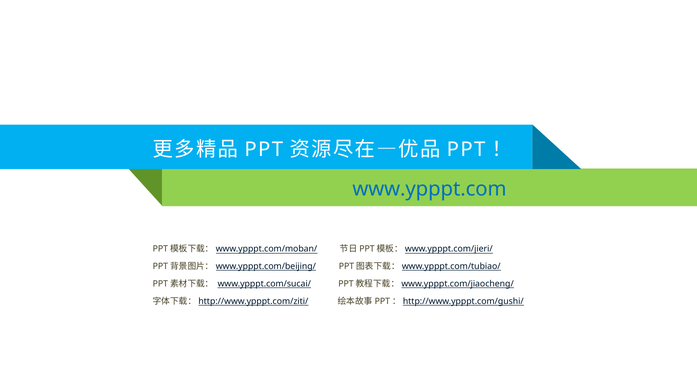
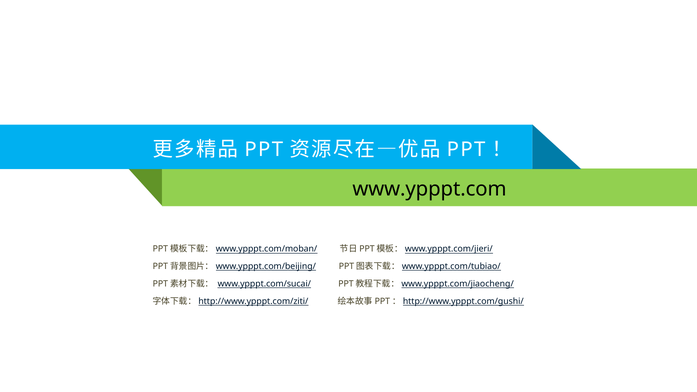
www.ypppt.com colour: blue -> black (429, 189)
